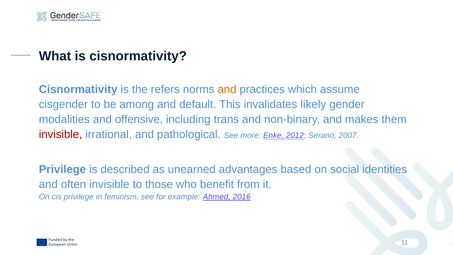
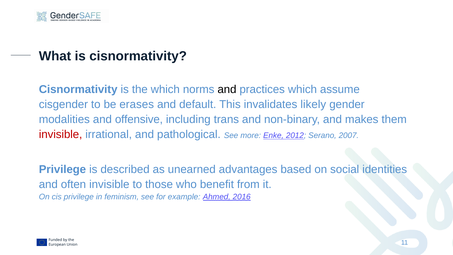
the refers: refers -> which (165, 90)
and colour: orange -> black (227, 90)
among: among -> erases (137, 104)
